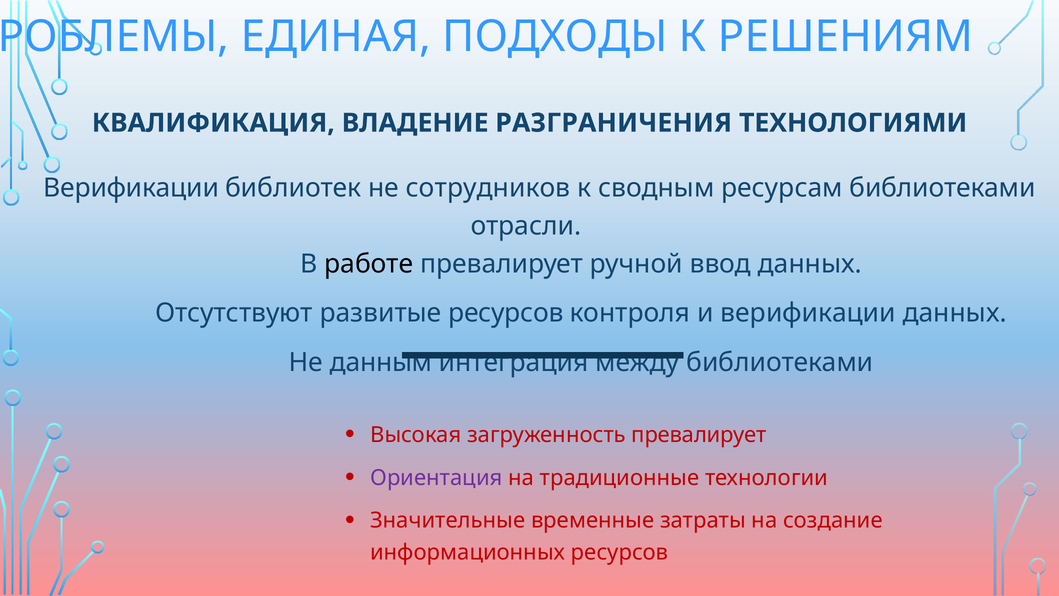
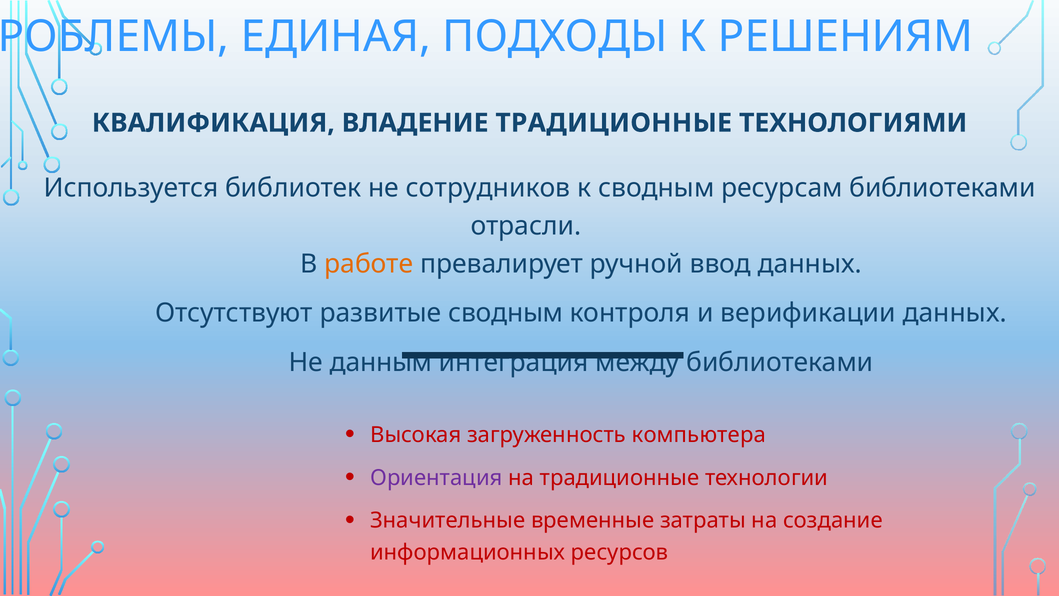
ВЛАДЕНИЕ РАЗГРАНИЧЕНИЯ: РАЗГРАНИЧЕНИЯ -> ТРАДИЦИОННЫЕ (614, 123)
Верификации: Верификации -> Используется (131, 188)
работе colour: black -> orange (369, 264)
развитые ресурсов: ресурсов -> сводным (506, 313)
загруженность превалирует: превалирует -> компьютера (699, 435)
